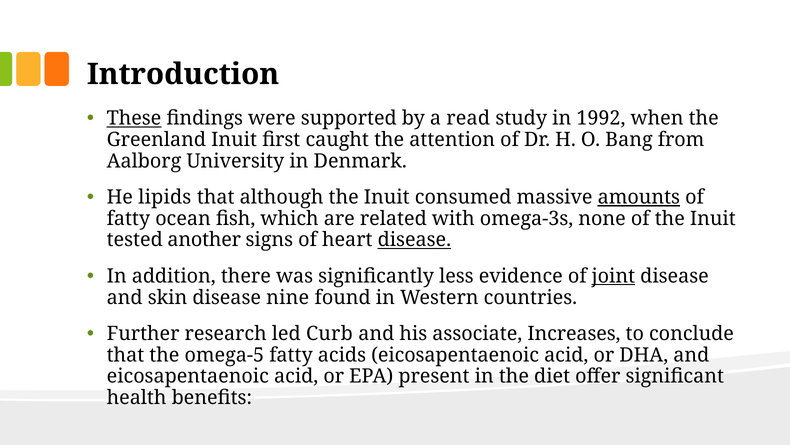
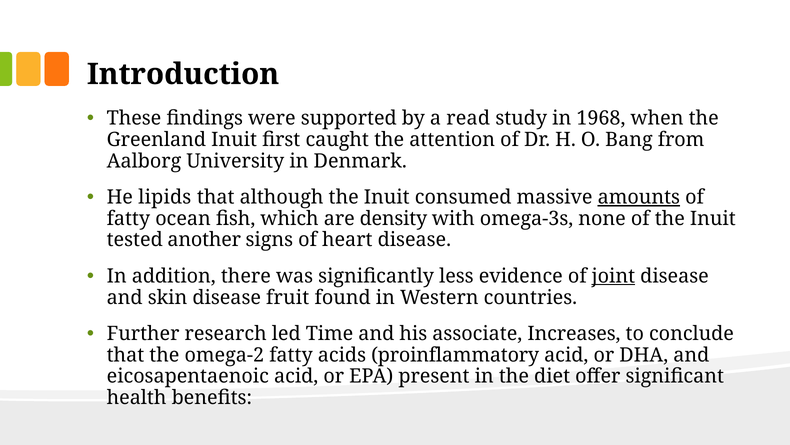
These underline: present -> none (134, 118)
1992: 1992 -> 1968 (601, 118)
related: related -> density (393, 218)
disease underline: present -> none (414, 240)
nine: nine -> fruit (288, 297)
Curb: Curb -> Time (330, 333)
omega-5: omega-5 -> omega-2 (224, 355)
acids eicosapentaenoic: eicosapentaenoic -> proinflammatory (455, 355)
